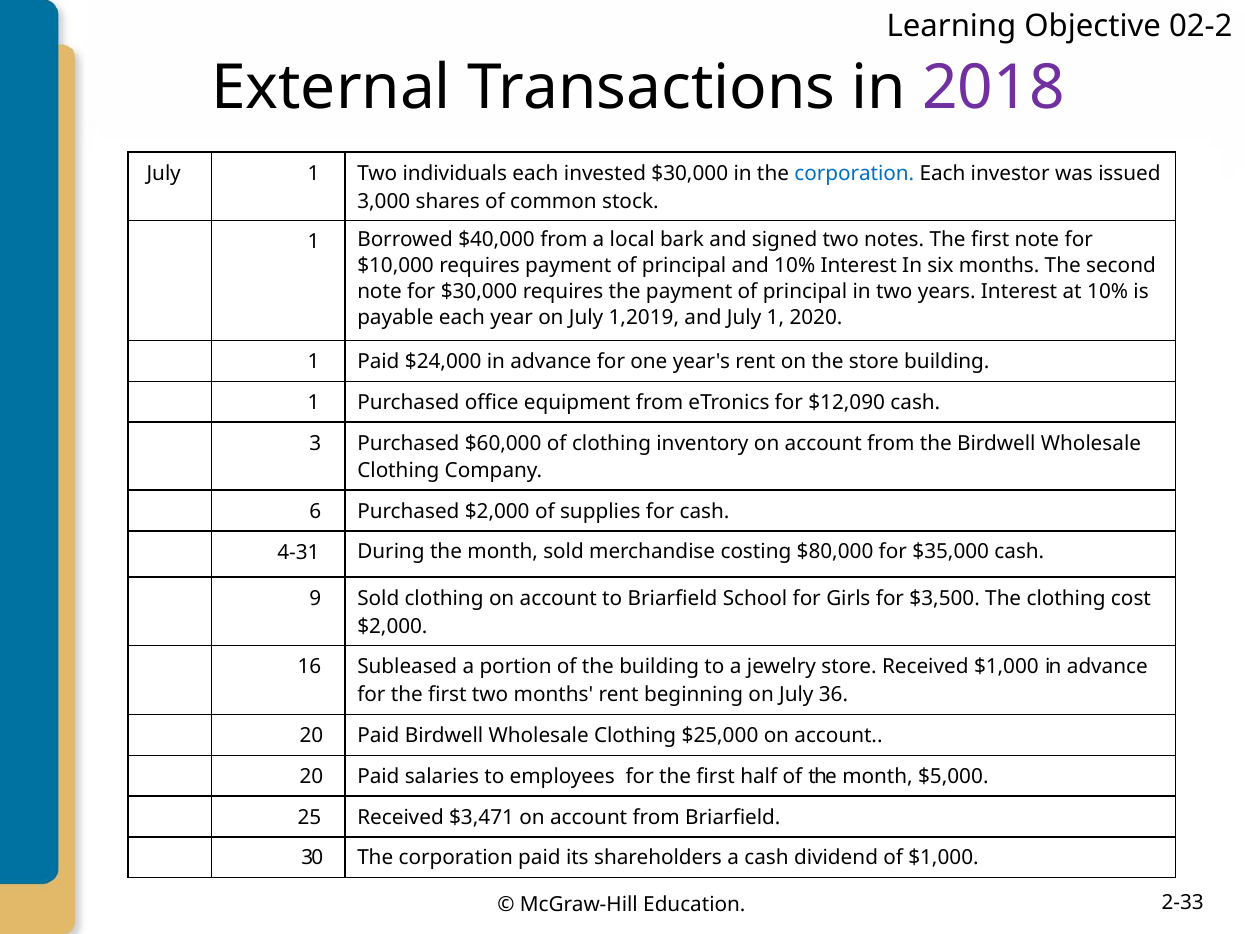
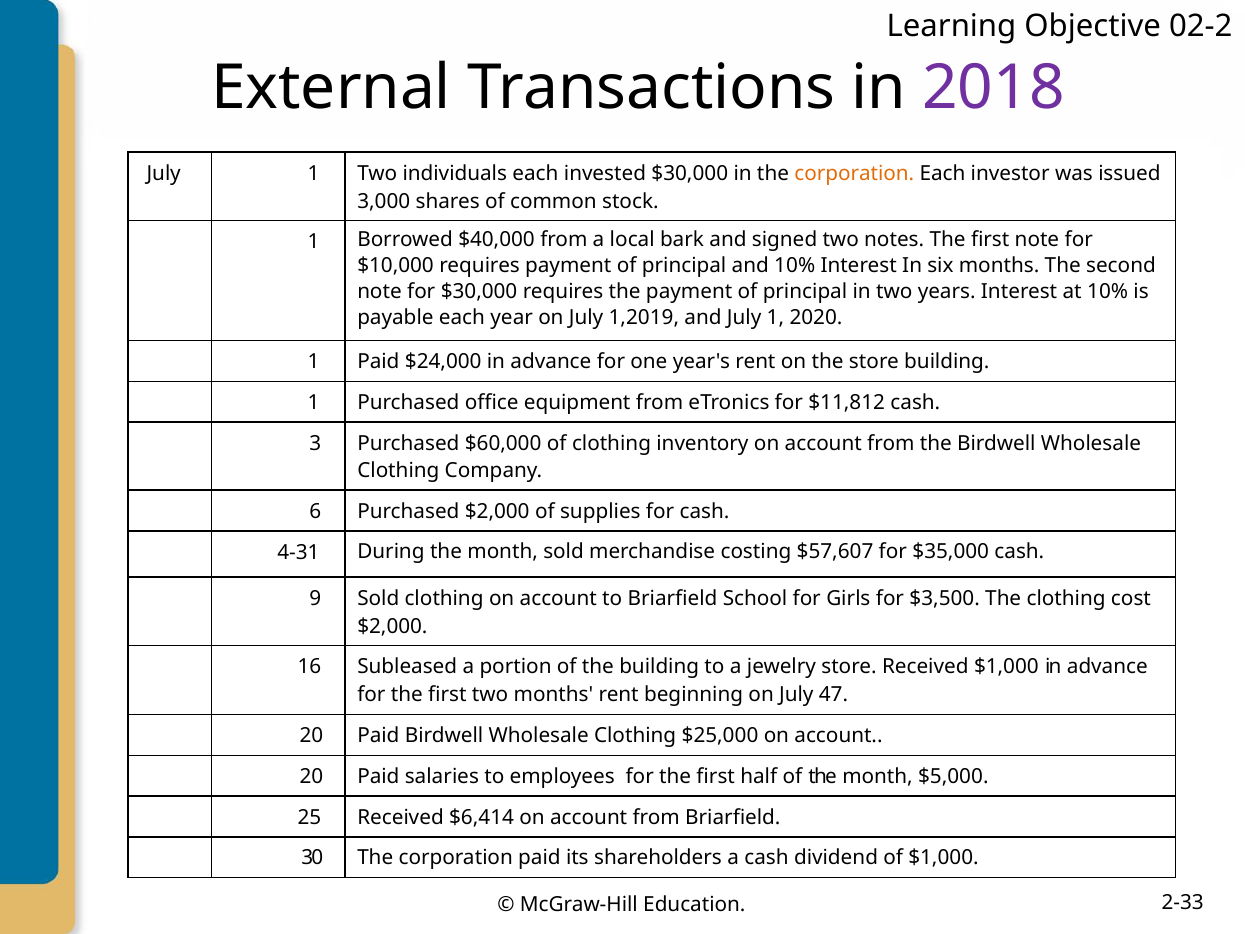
corporation colour: blue -> orange (854, 173)
$12,090: $12,090 -> $11,812 (847, 402)
$80,000: $80,000 -> $57,607 (835, 552)
36: 36 -> 47 (833, 694)
$3,471: $3,471 -> $6,414 (482, 817)
